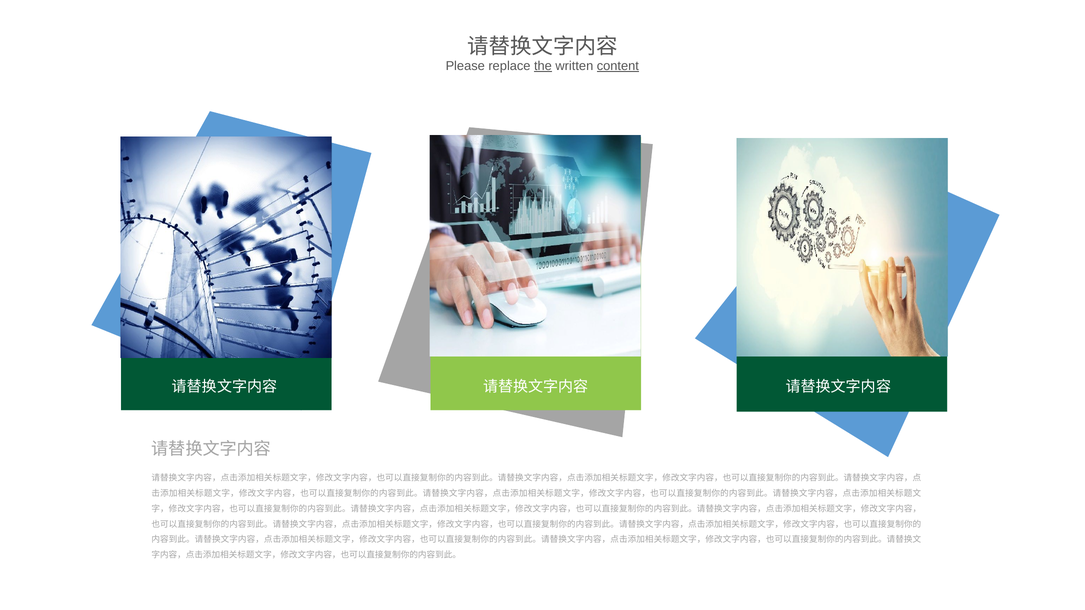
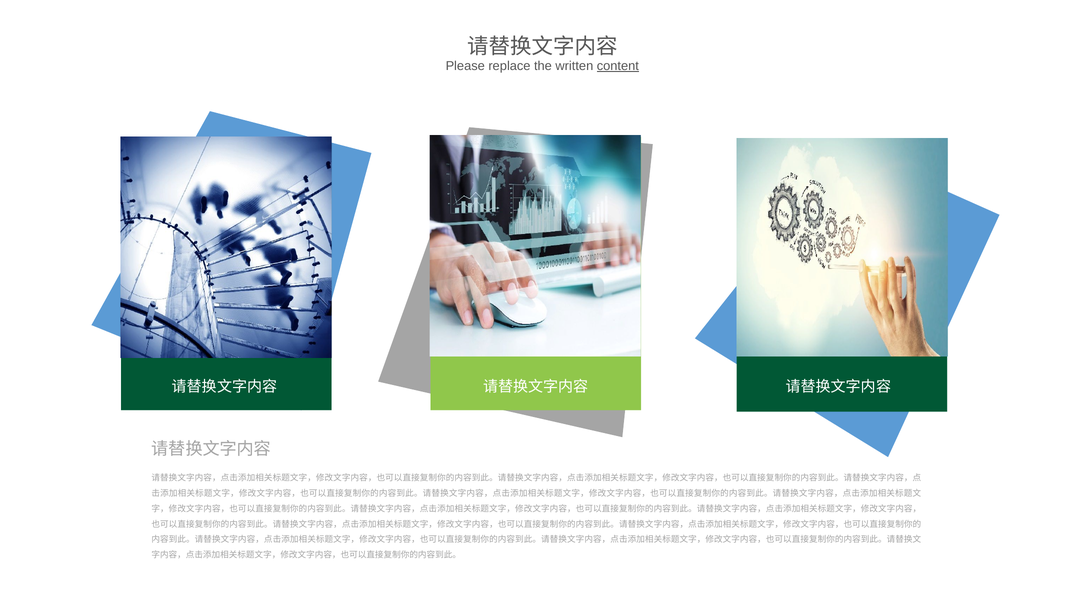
the underline: present -> none (543, 66)
